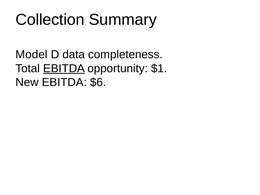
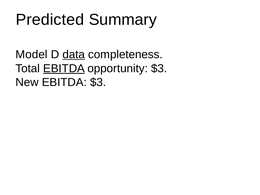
Collection: Collection -> Predicted (50, 20)
data underline: none -> present (74, 55)
opportunity $1: $1 -> $3 (159, 68)
EBITDA $6: $6 -> $3 (98, 82)
